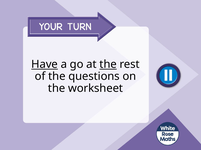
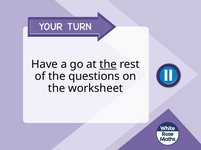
Have underline: present -> none (45, 65)
